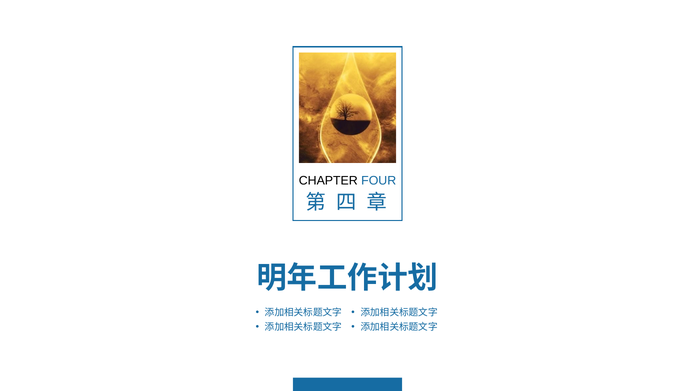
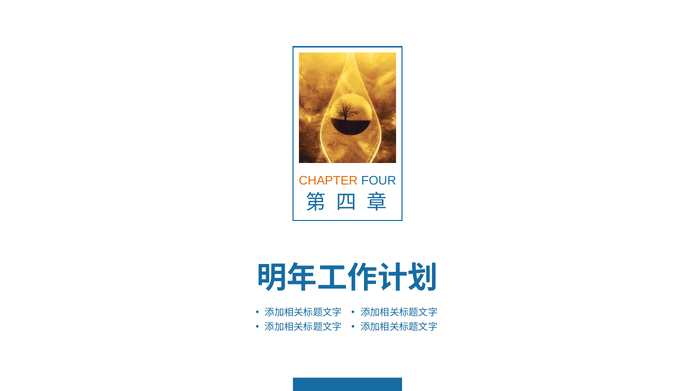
CHAPTER colour: black -> orange (328, 181)
